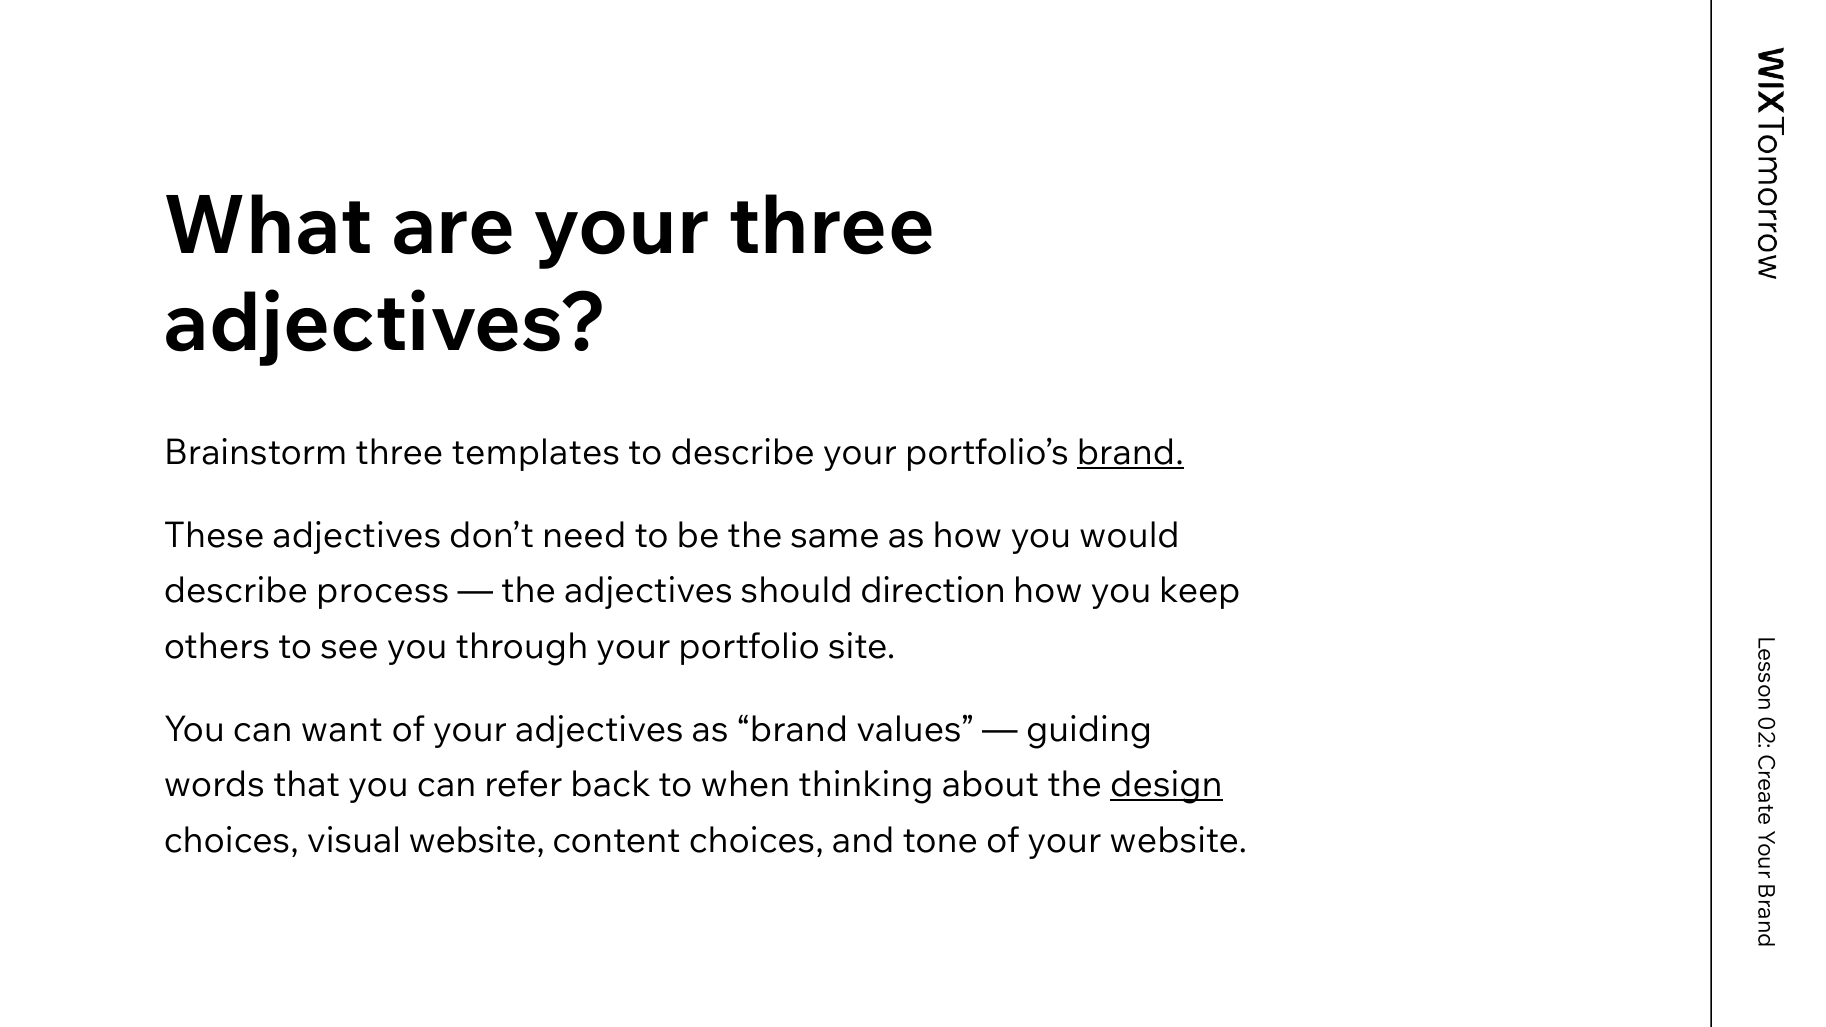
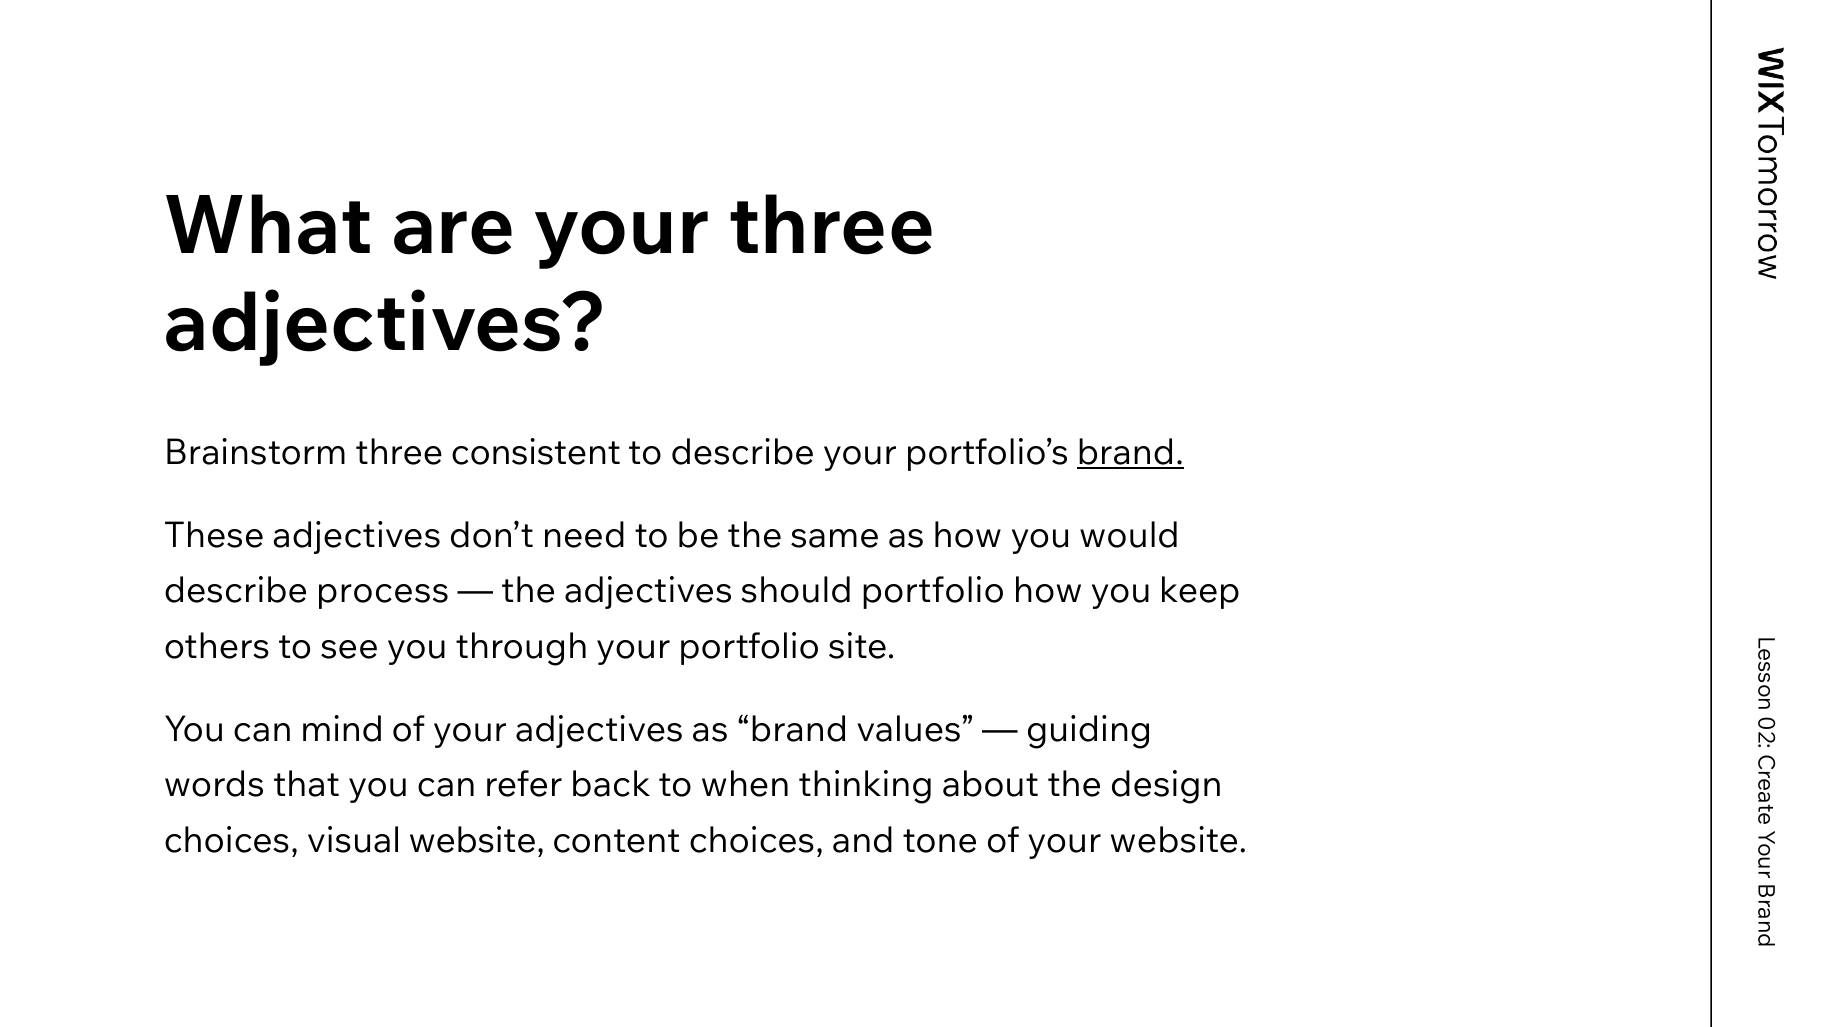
templates: templates -> consistent (536, 453)
should direction: direction -> portfolio (933, 591)
want: want -> mind (342, 730)
design underline: present -> none (1166, 785)
